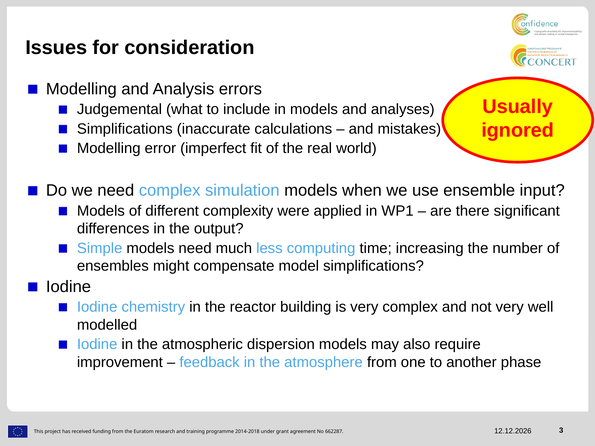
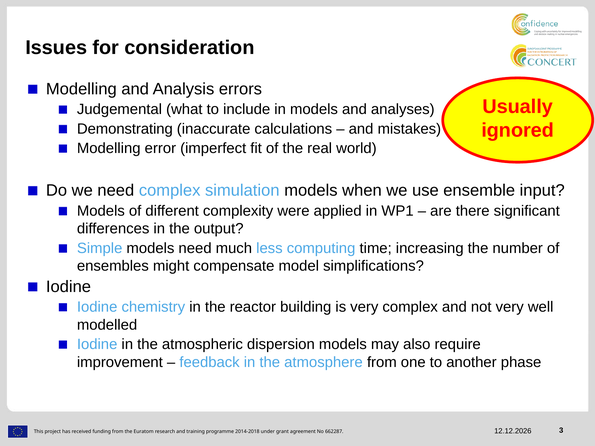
Simplifications: Simplifications -> Demonstrating (125, 129)
